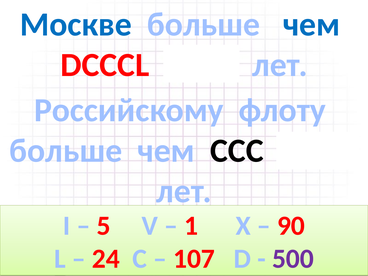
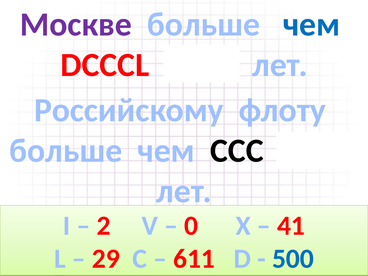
Москве colour: blue -> purple (76, 24)
5: 5 -> 2 (104, 226)
1: 1 -> 0 (191, 226)
90: 90 -> 41 (291, 226)
24: 24 -> 29 (106, 259)
107: 107 -> 611 (194, 259)
500 colour: purple -> blue (293, 259)
